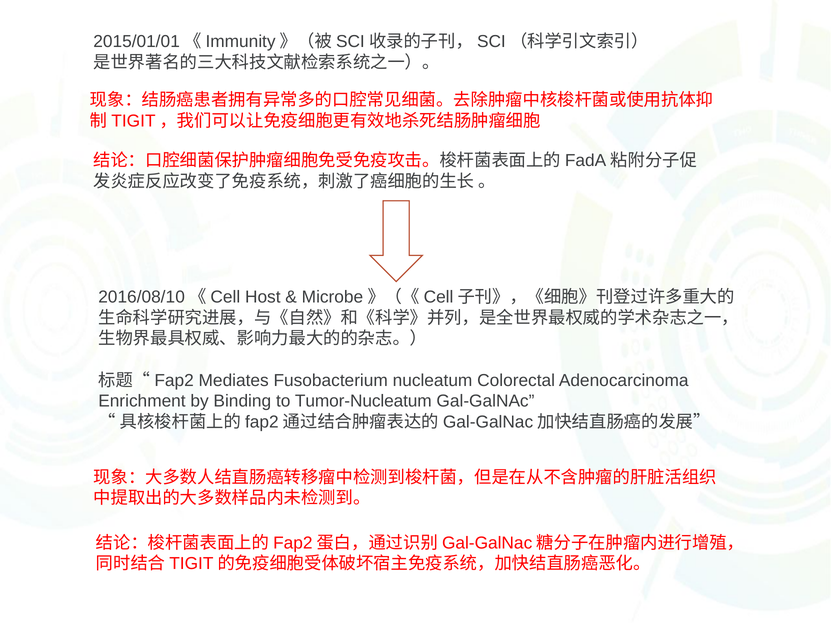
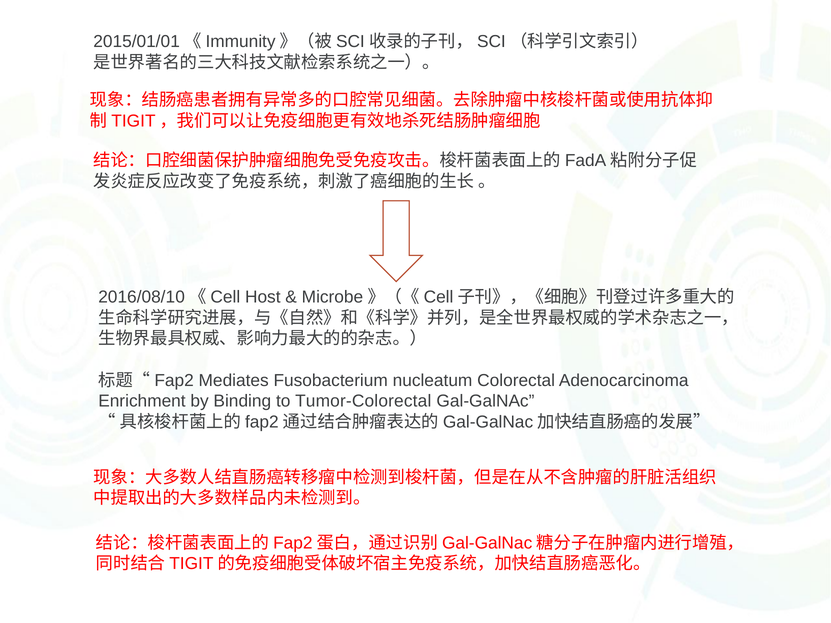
Tumor-Nucleatum: Tumor-Nucleatum -> Tumor-Colorectal (363, 401)
